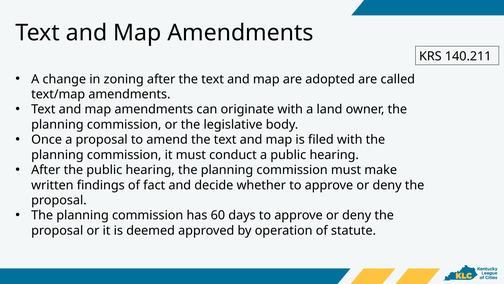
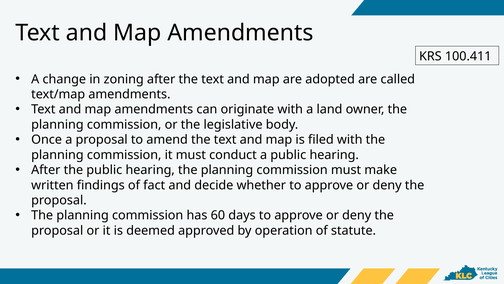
140.211: 140.211 -> 100.411 (468, 56)
